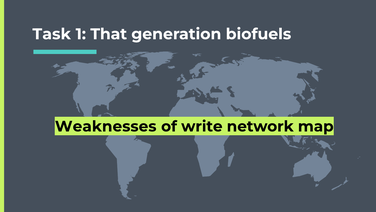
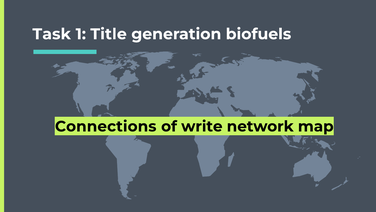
That: That -> Title (109, 34)
Weaknesses: Weaknesses -> Connections (106, 126)
